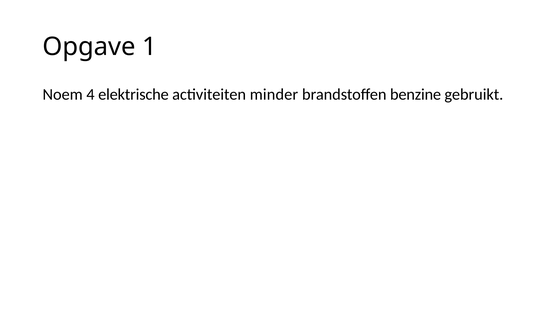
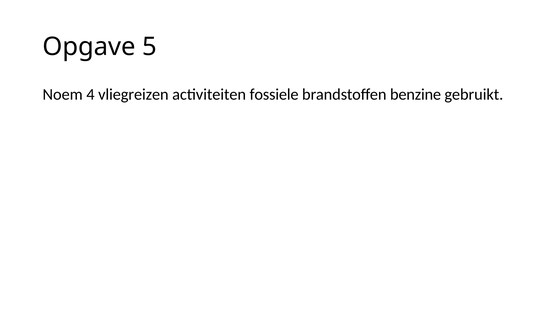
1: 1 -> 5 (150, 47)
elektrische: elektrische -> vliegreizen (133, 94)
minder: minder -> fossiele (274, 94)
